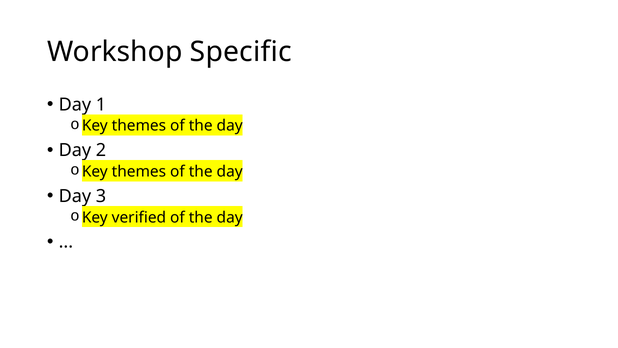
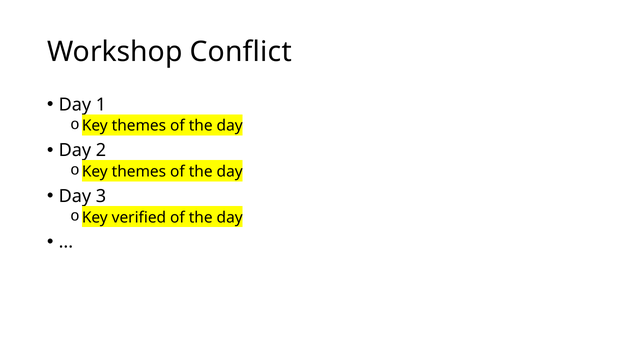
Specific: Specific -> Conflict (241, 52)
